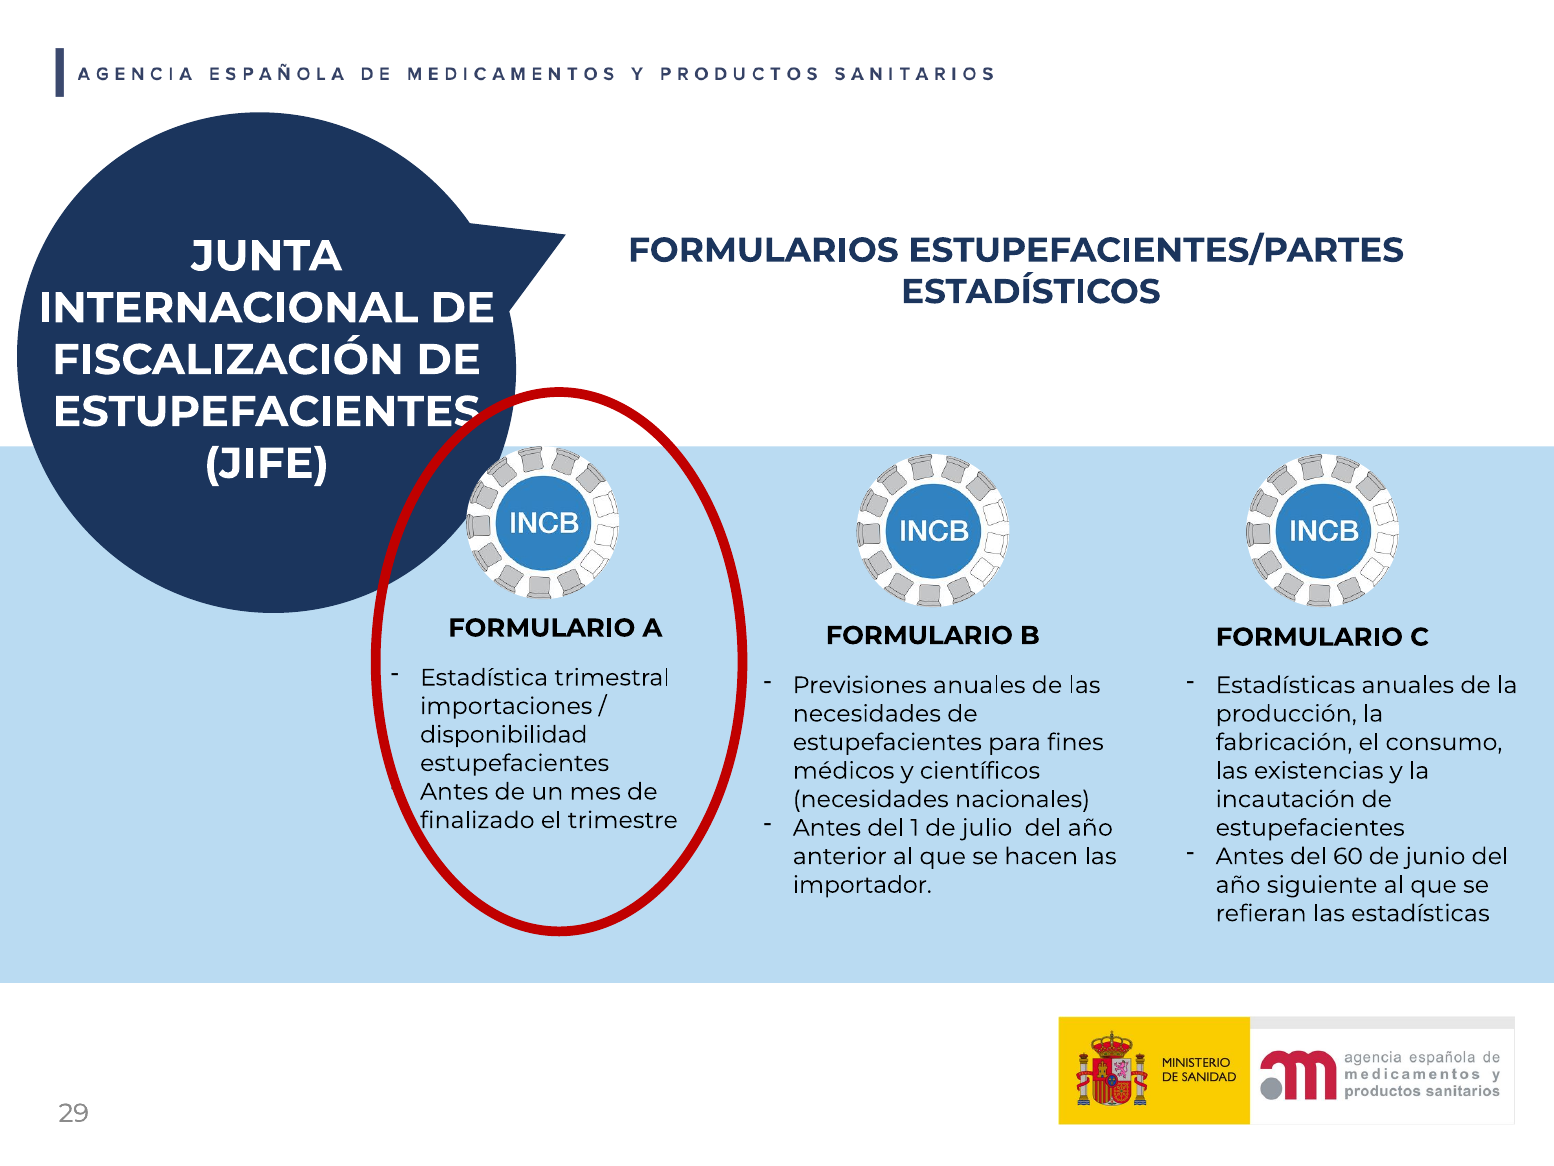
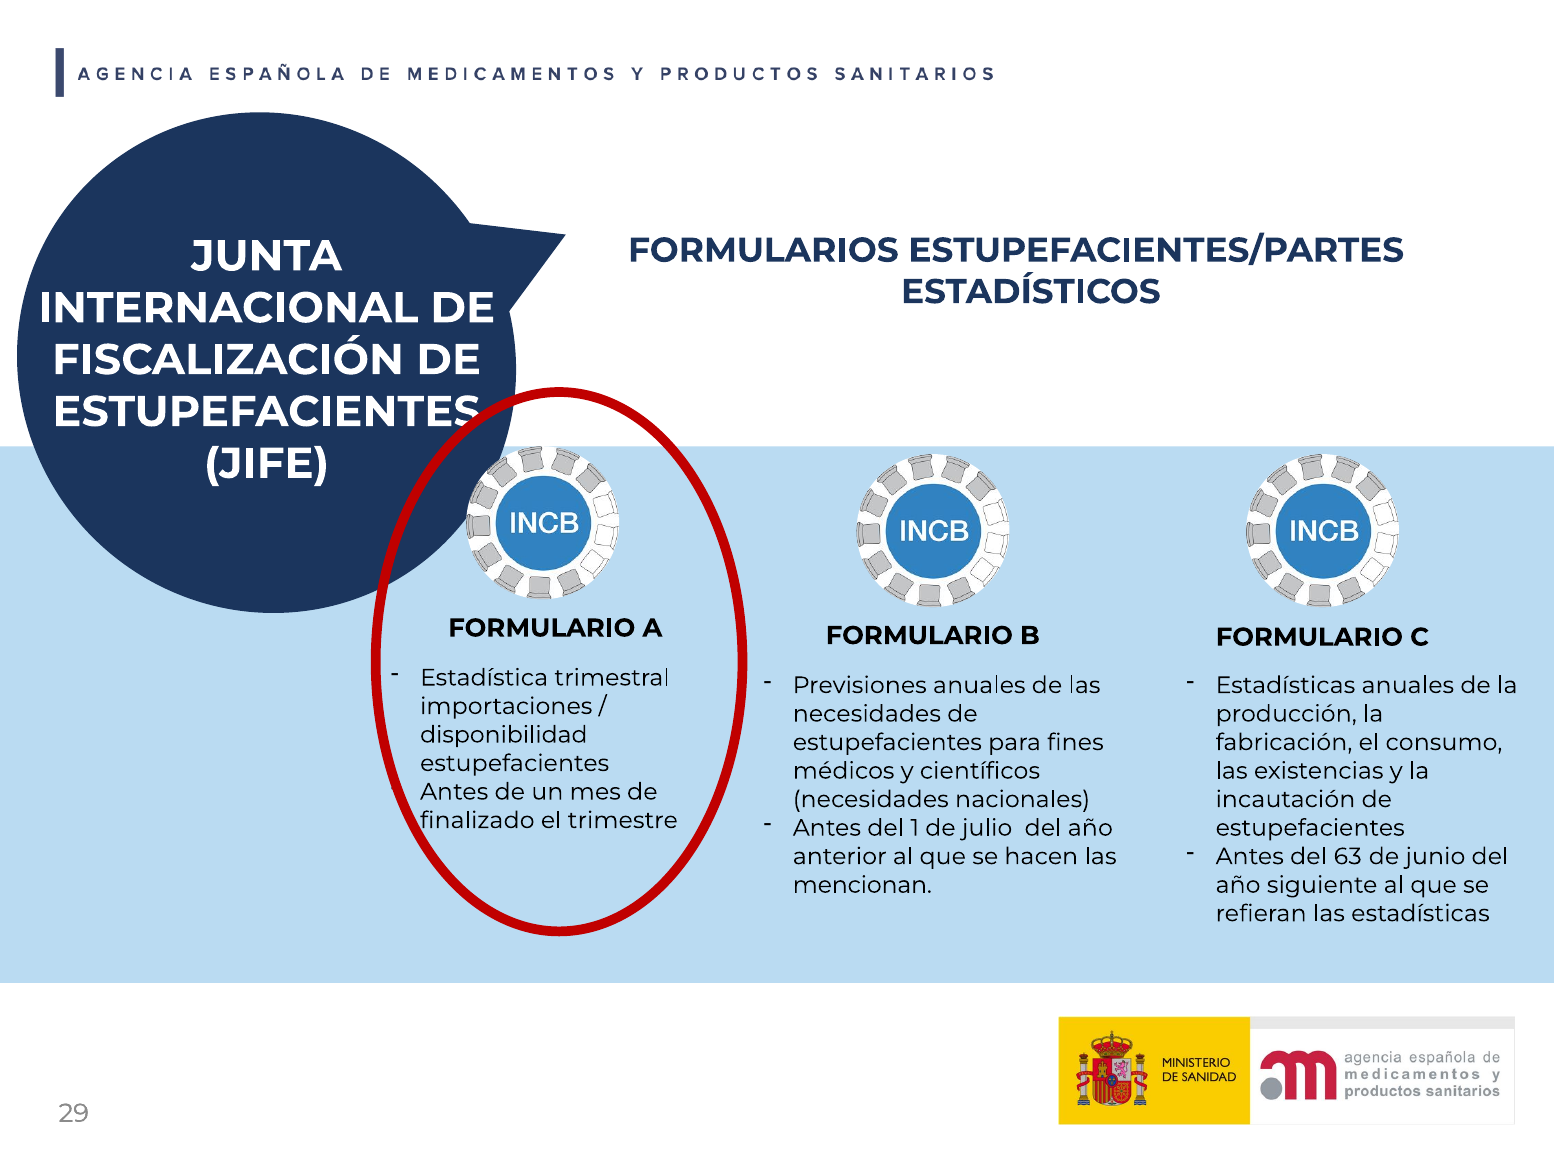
60: 60 -> 63 (1348, 856)
importador: importador -> mencionan (862, 885)
